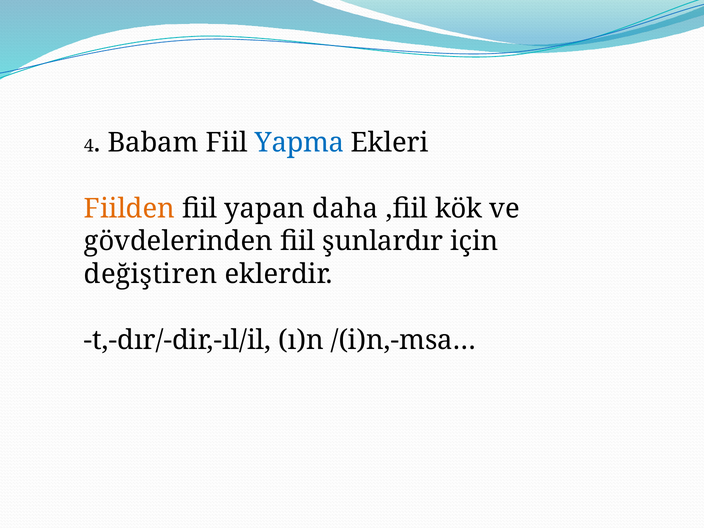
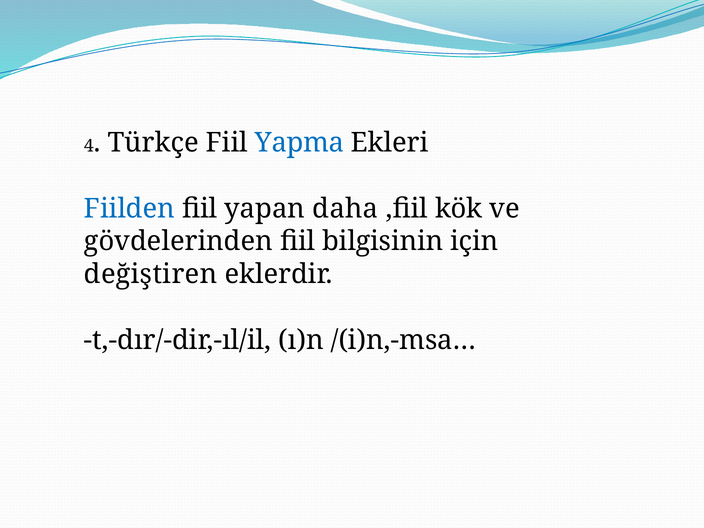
Babam: Babam -> Türkçe (153, 143)
Fiilden colour: orange -> blue (129, 209)
şunlardır: şunlardır -> bilgisinin (383, 241)
